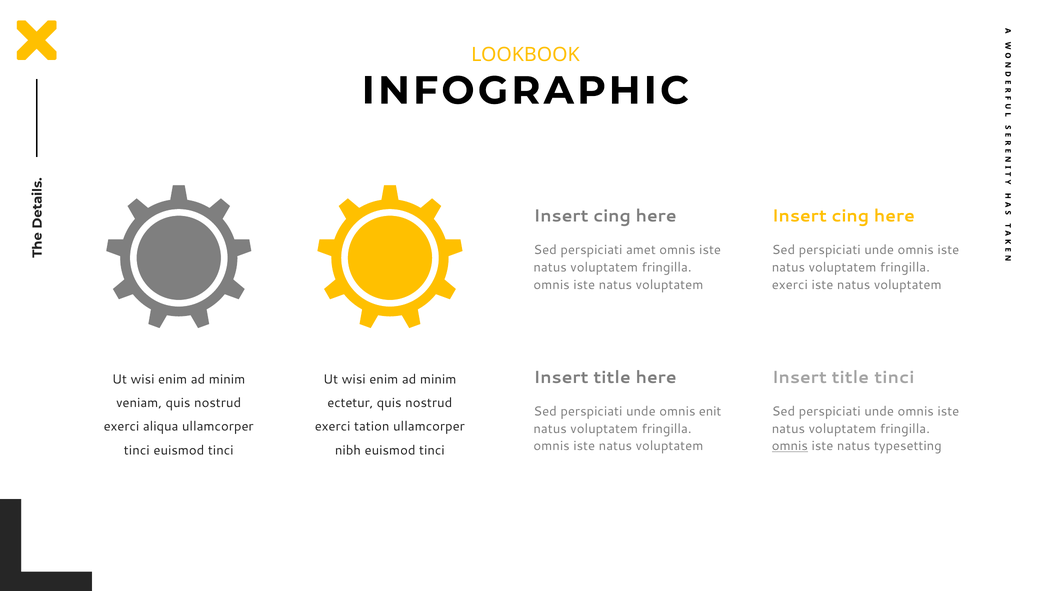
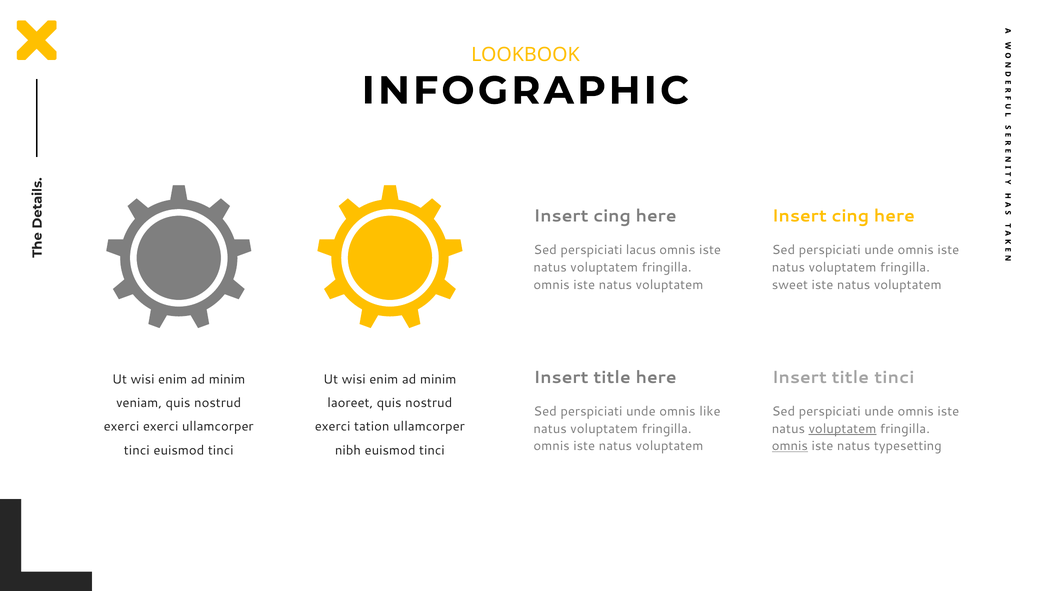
amet: amet -> lacus (641, 250)
exerci: exerci -> sweet (790, 285)
ectetur: ectetur -> laoreet (350, 403)
enit: enit -> like (710, 412)
exerci aliqua: aliqua -> exerci (161, 427)
voluptatem underline: none -> present (843, 429)
